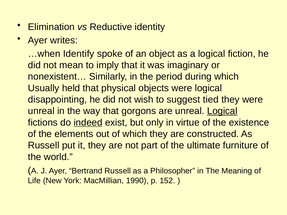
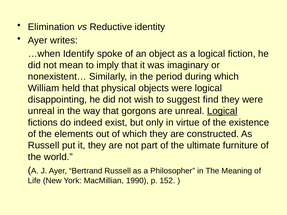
Usually: Usually -> William (44, 88)
tied: tied -> find (211, 100)
indeed underline: present -> none (88, 123)
